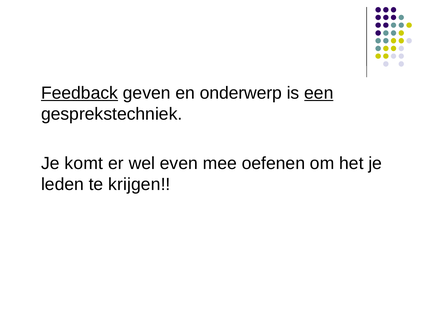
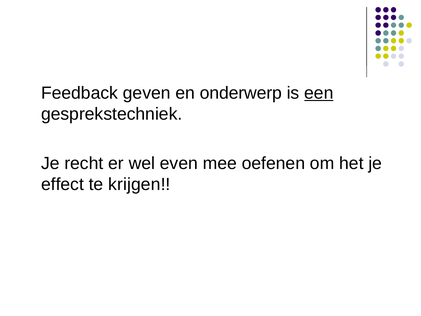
Feedback underline: present -> none (80, 93)
komt: komt -> recht (84, 163)
leden: leden -> effect (62, 184)
